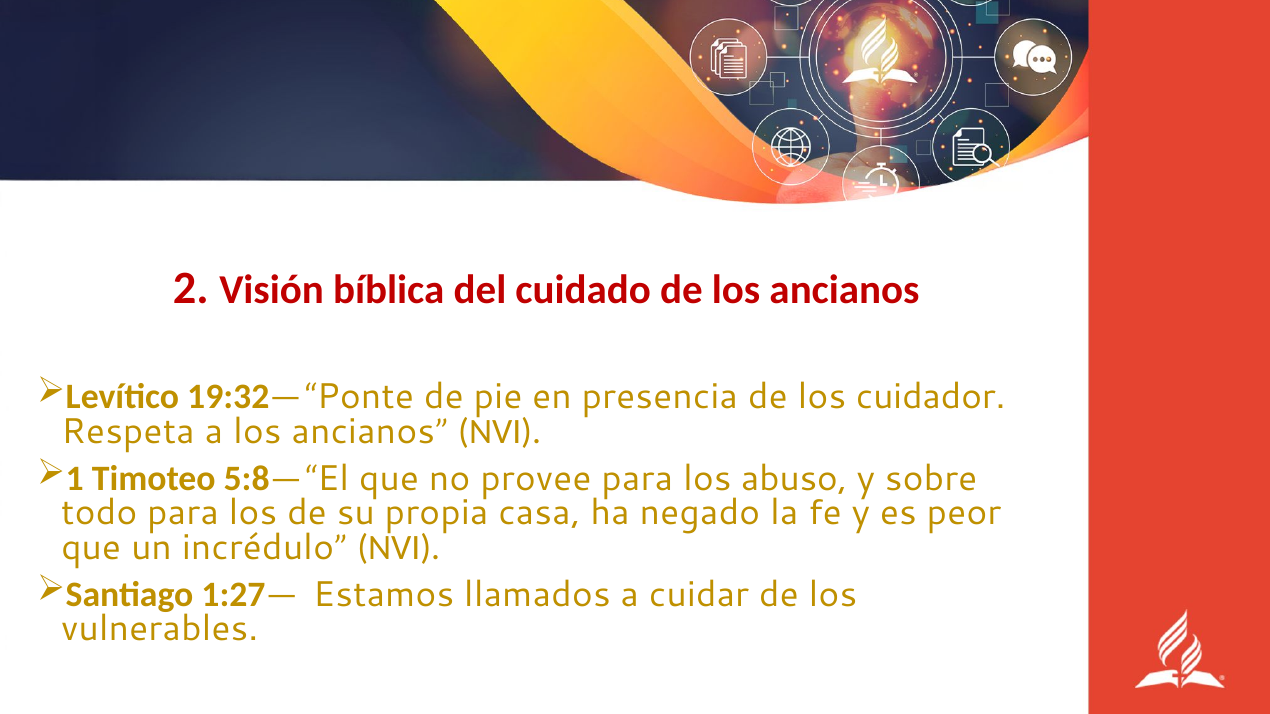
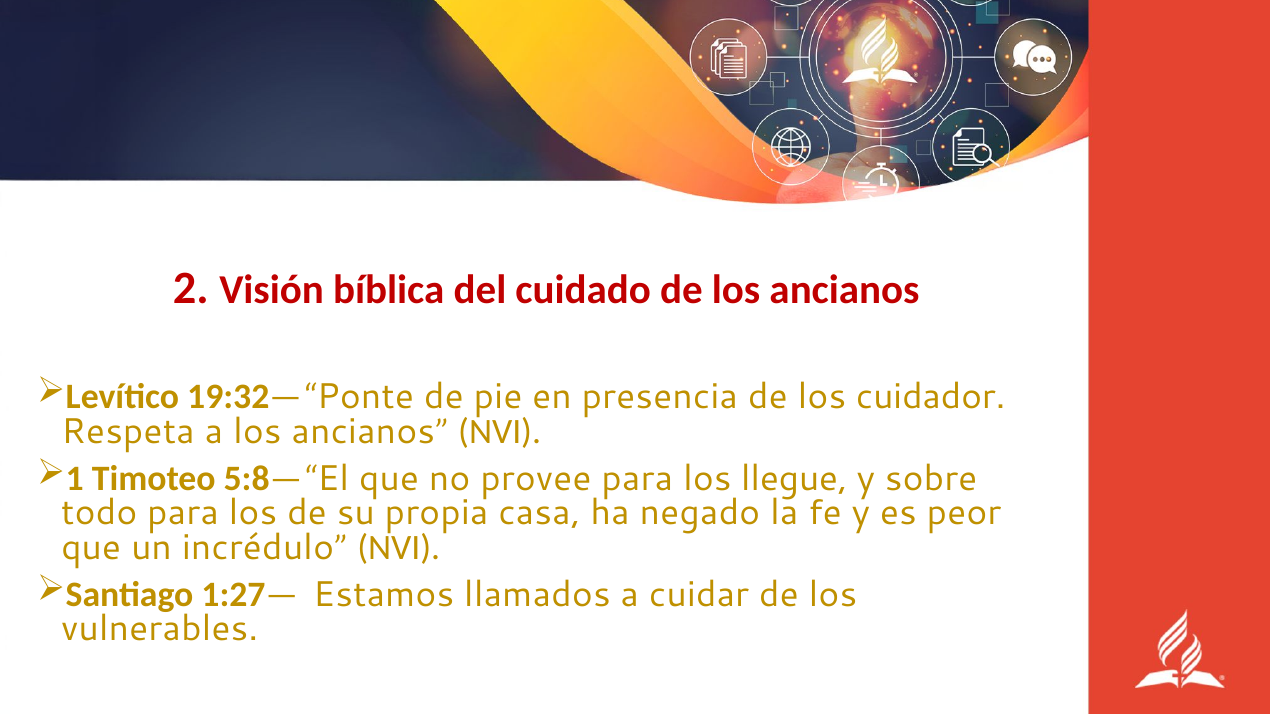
abuso: abuso -> llegue (794, 478)
